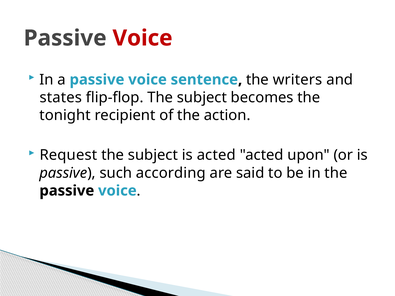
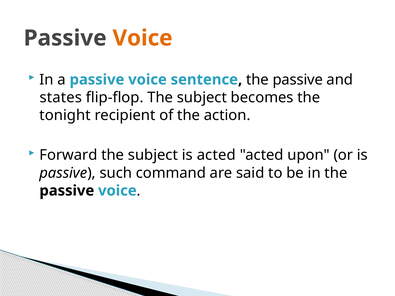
Voice colour: red -> orange (143, 38)
sentence the writers: writers -> passive (298, 80)
Request: Request -> Forward (68, 155)
according: according -> command (171, 173)
